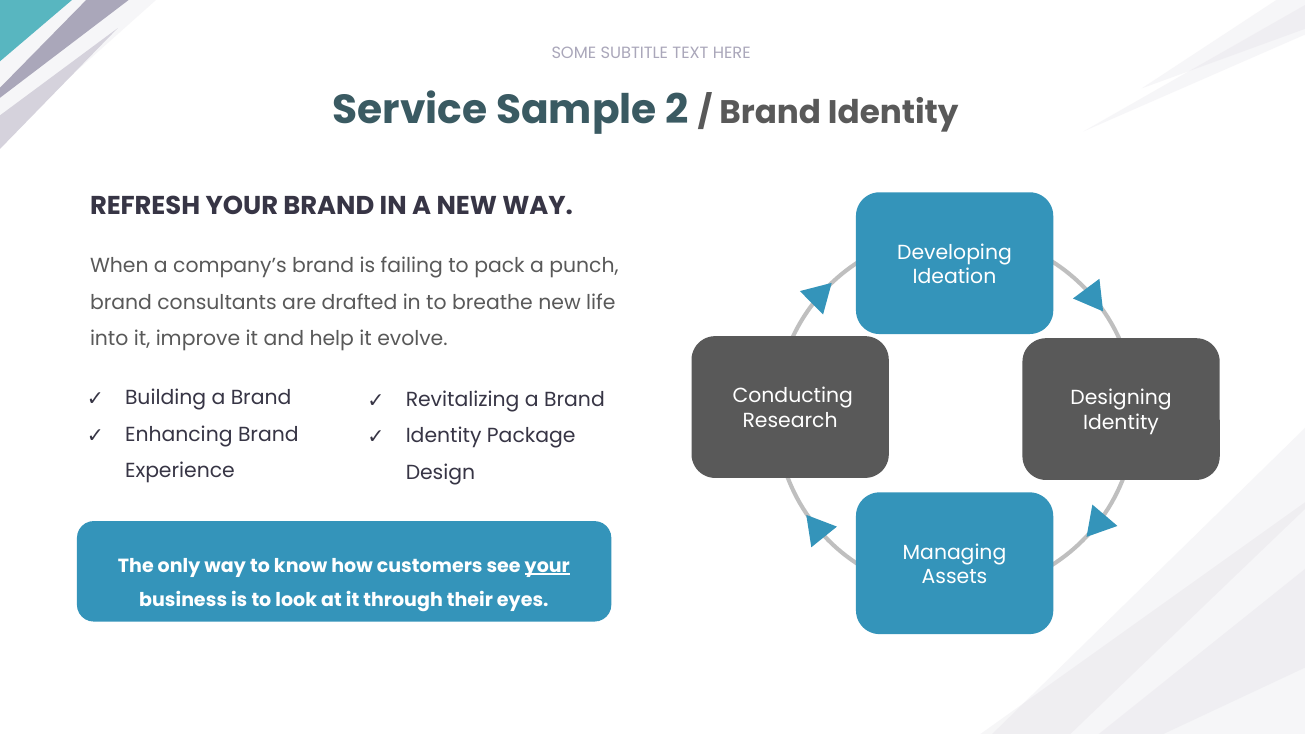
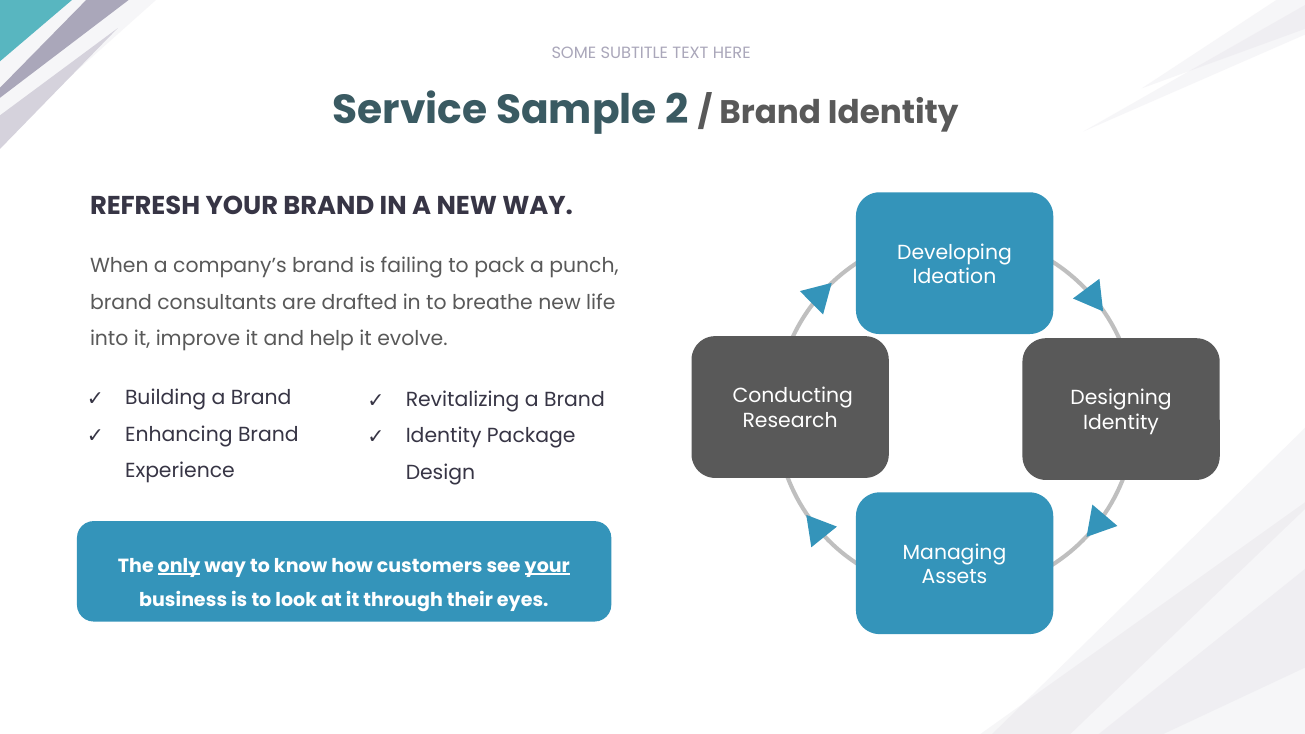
only underline: none -> present (179, 566)
